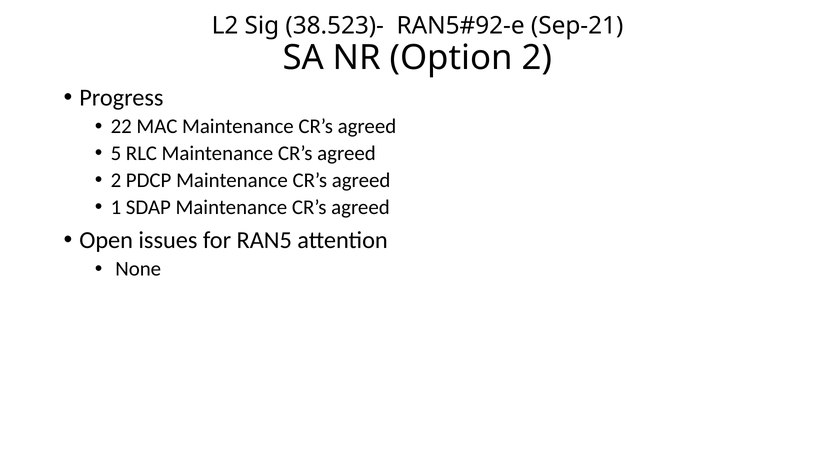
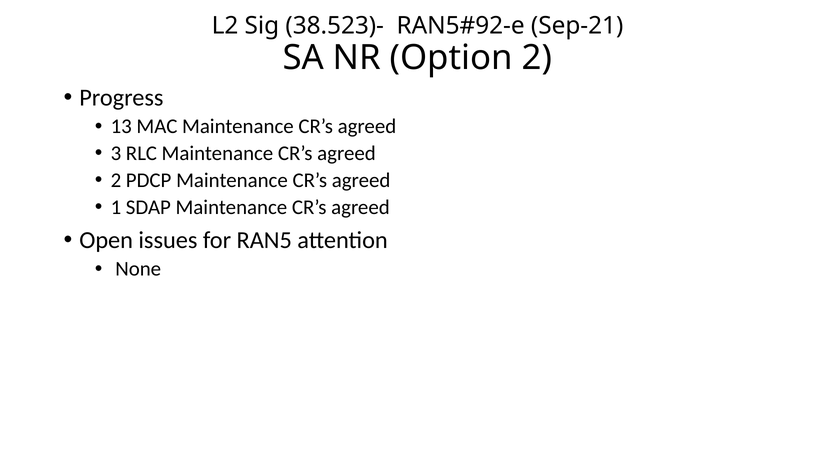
22: 22 -> 13 (121, 126)
5: 5 -> 3 (116, 153)
